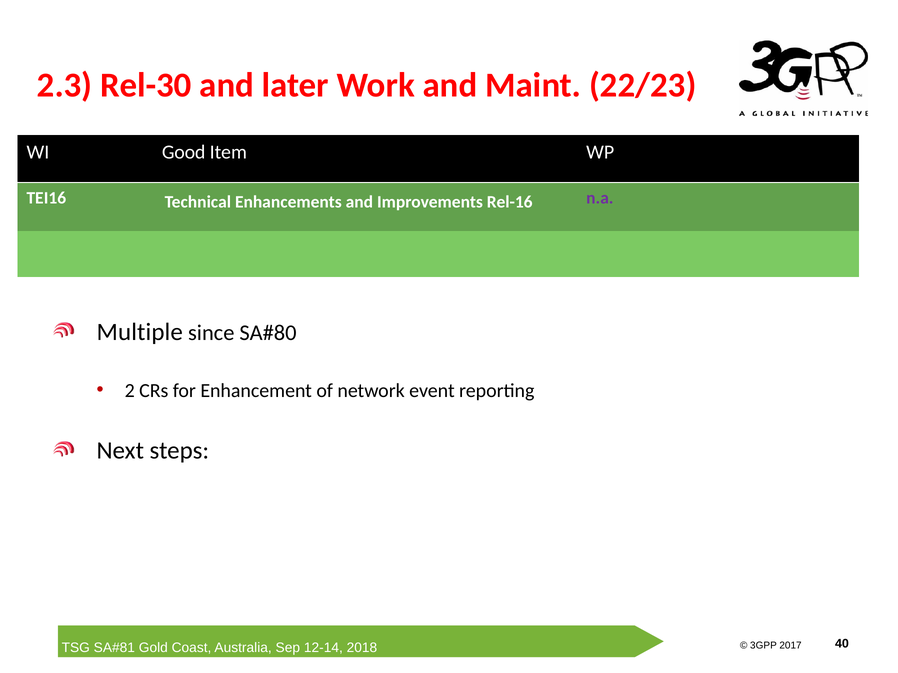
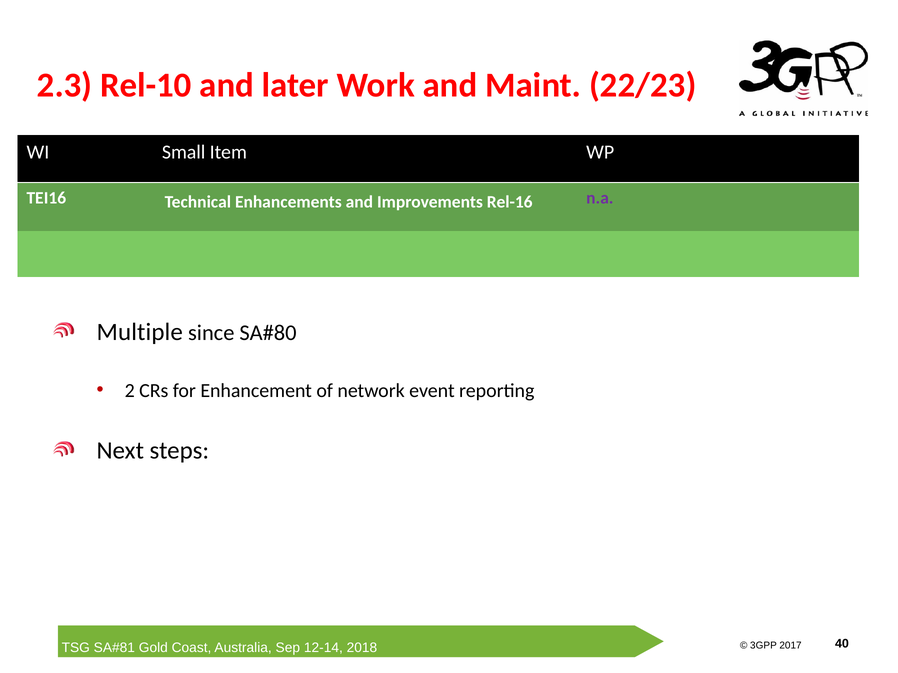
Rel-30: Rel-30 -> Rel-10 (146, 86)
Good: Good -> Small (184, 152)
